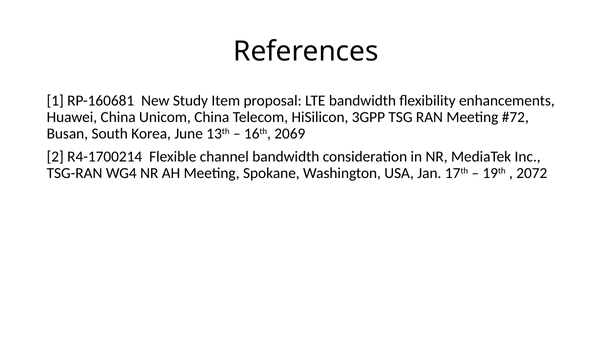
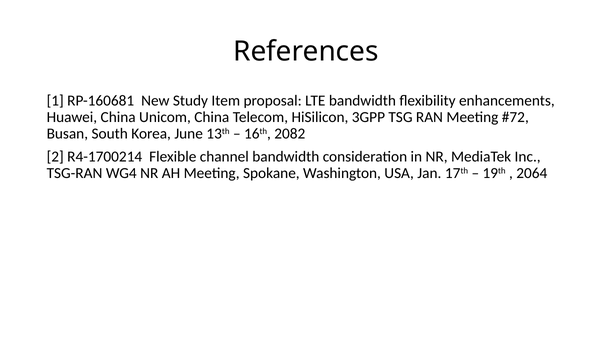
2069: 2069 -> 2082 (290, 134)
2072: 2072 -> 2064 (532, 173)
